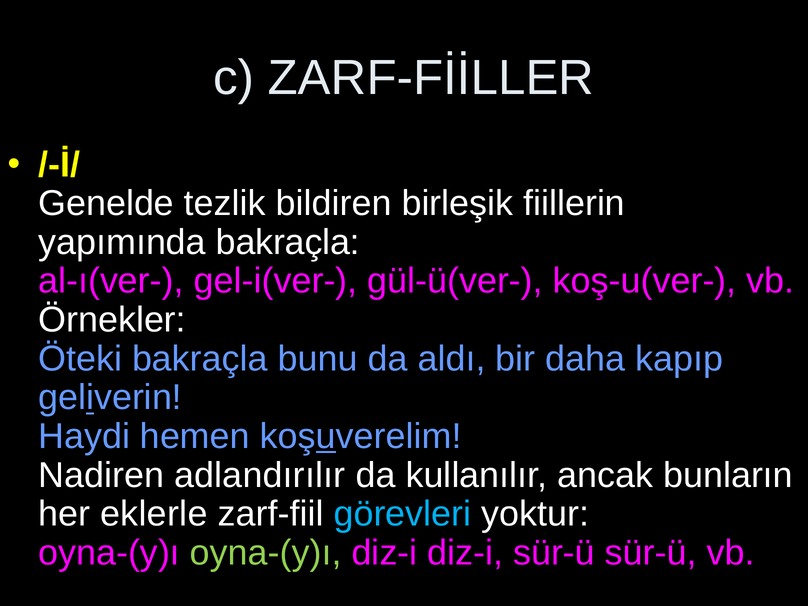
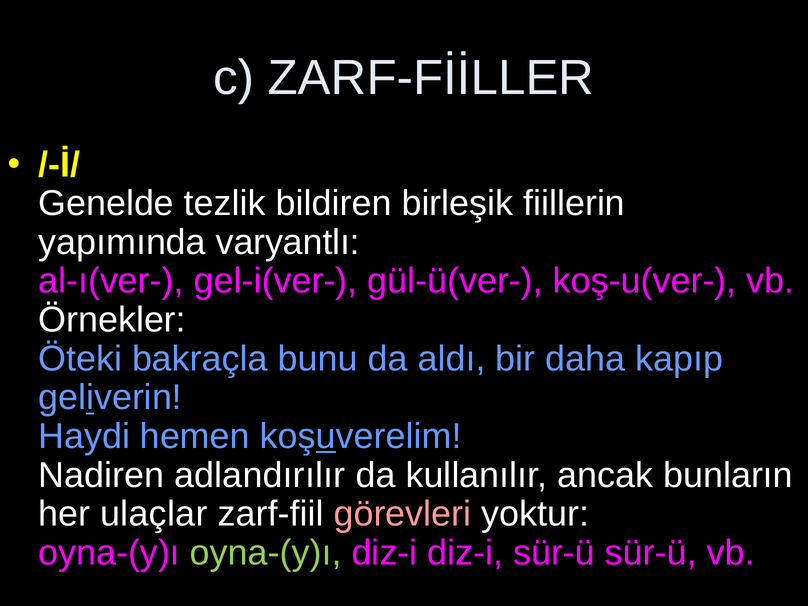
yapımında bakraçla: bakraçla -> varyantlı (288, 242)
eklerle: eklerle -> ulaçlar (154, 514)
görevleri colour: light blue -> pink (402, 514)
